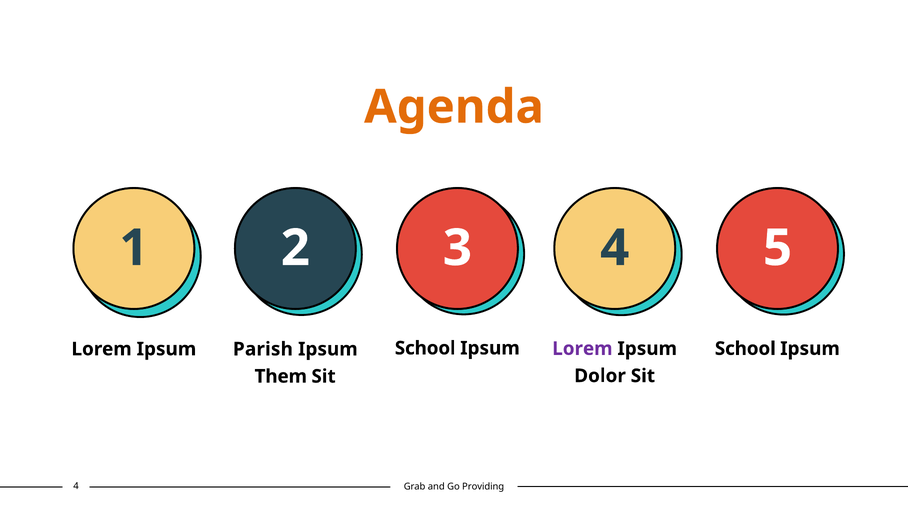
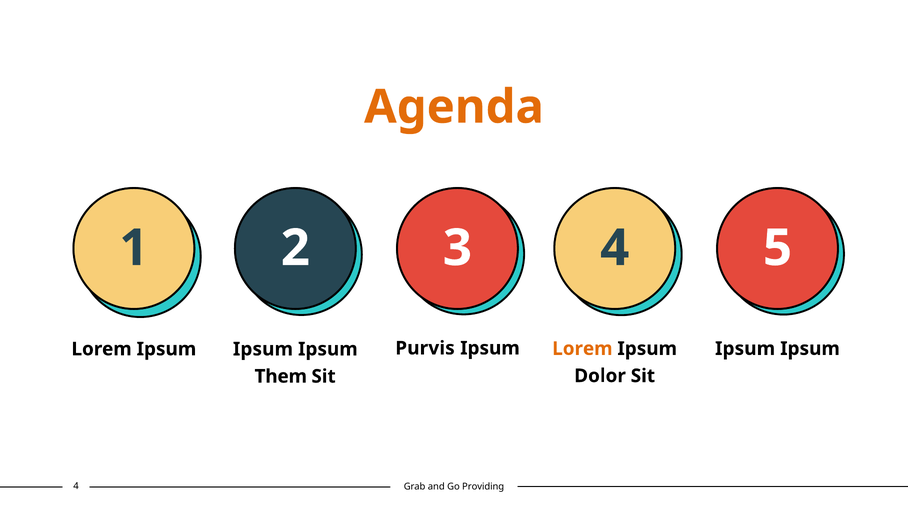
School: School -> Purvis (425, 348)
Lorem colour: purple -> orange (582, 348)
School: School -> Ipsum (745, 348)
Lorem Ipsum Parish: Parish -> Ipsum (263, 349)
